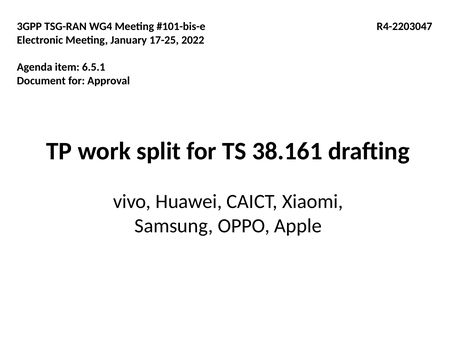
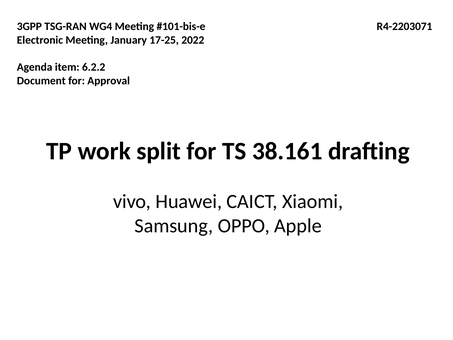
R4-2203047: R4-2203047 -> R4-2203071 (404, 26)
6.5.1: 6.5.1 -> 6.2.2 (94, 67)
